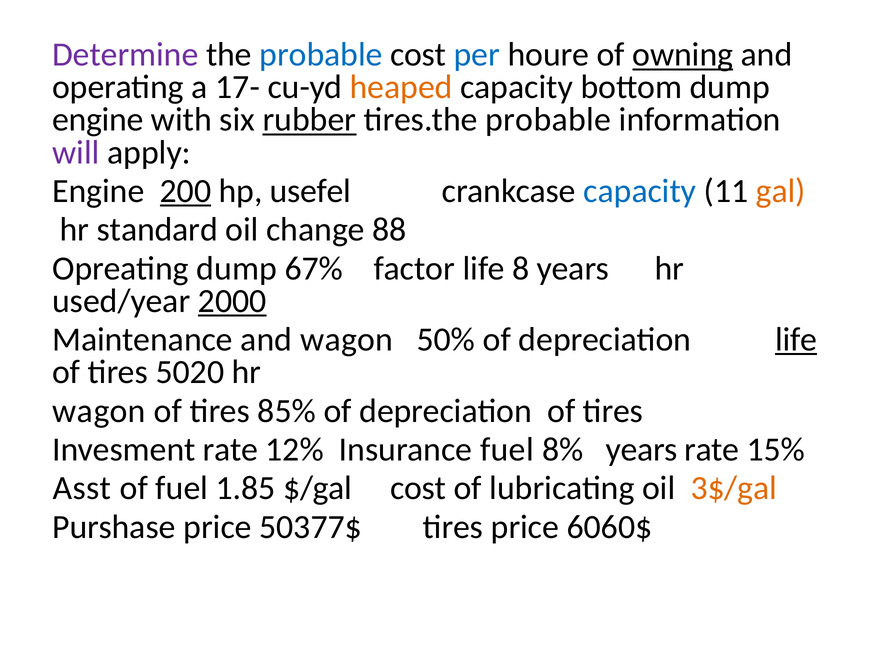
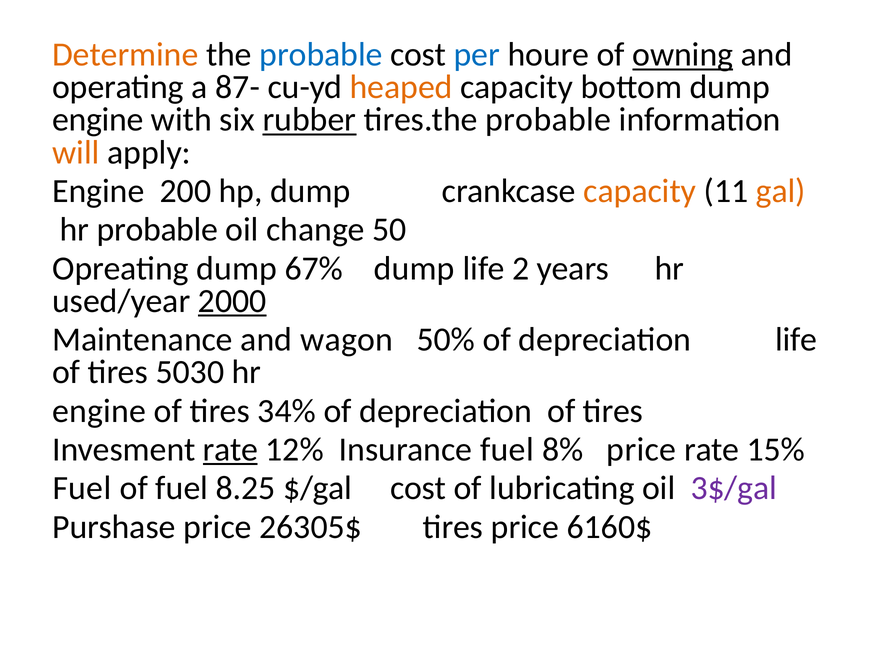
Determine colour: purple -> orange (125, 55)
17-: 17- -> 87- (238, 87)
will colour: purple -> orange (76, 152)
200 underline: present -> none (185, 191)
hp usefel: usefel -> dump (310, 191)
capacity colour: blue -> orange (640, 191)
hr standard: standard -> probable (157, 230)
88: 88 -> 50 (389, 230)
67% factor: factor -> dump (414, 268)
8: 8 -> 2 (521, 268)
life underline: present -> none (796, 339)
5020: 5020 -> 5030 (190, 372)
wagon: wagon -> engine (99, 411)
85%: 85% -> 34% (287, 411)
rate underline: none -> present (231, 449)
8% years: years -> price (641, 449)
Asst: Asst -> Fuel (82, 488)
1.85: 1.85 -> 8.25 (246, 488)
3$/gal colour: orange -> purple (734, 488)
50377$: 50377$ -> 26305$ (311, 527)
6060$: 6060$ -> 6160$ (610, 527)
